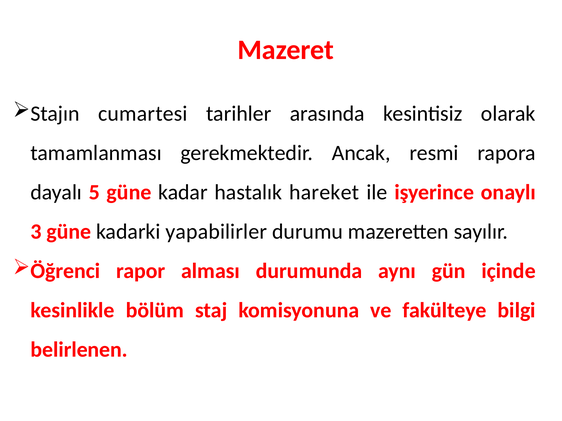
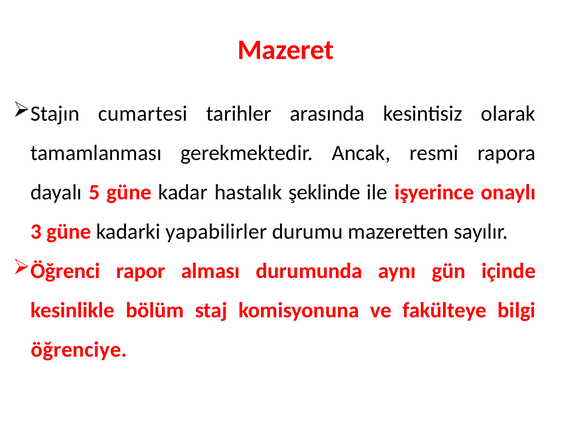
hareket: hareket -> şeklinde (324, 192)
belirlenen: belirlenen -> öğrenciye (79, 350)
